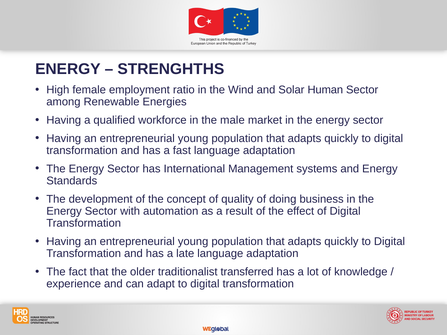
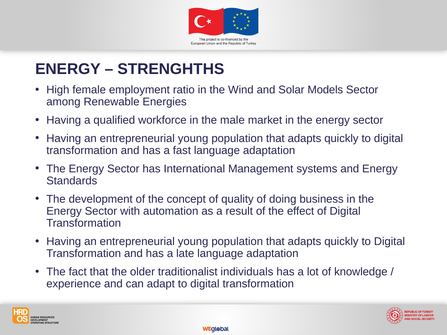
Human: Human -> Models (325, 90)
transferred: transferred -> individuals (247, 272)
